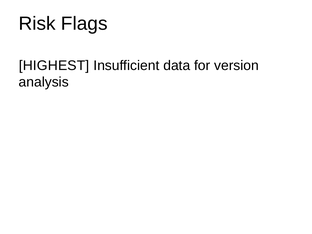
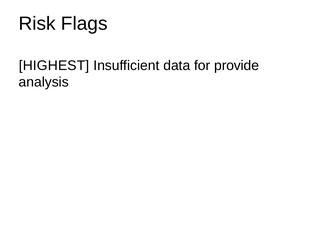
version: version -> provide (237, 65)
